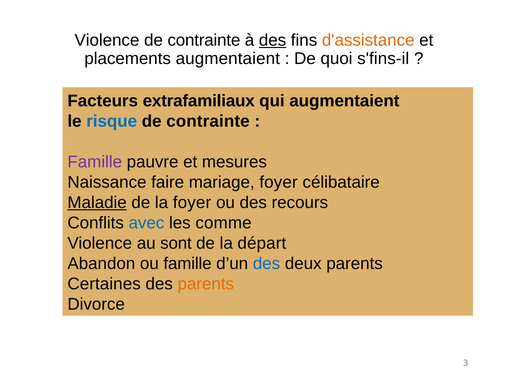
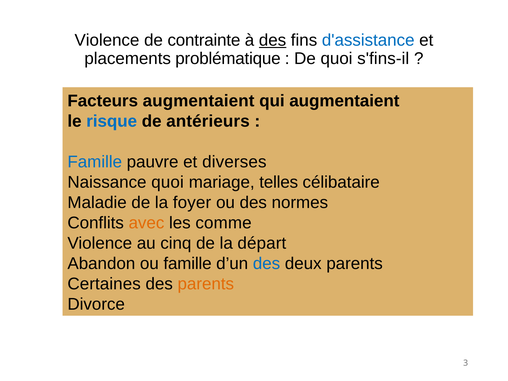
d'assistance colour: orange -> blue (368, 40)
placements augmentaient: augmentaient -> problématique (228, 58)
Facteurs extrafamiliaux: extrafamiliaux -> augmentaient (199, 101)
contrainte: contrainte -> antérieurs (208, 121)
Famille colour: purple -> blue (95, 162)
mesures: mesures -> diverses (234, 162)
Naissance faire: faire -> quoi (168, 182)
mariage foyer: foyer -> telles (279, 182)
Maladie underline: present -> none (97, 203)
recours: recours -> normes (300, 203)
avec colour: blue -> orange (146, 223)
sont: sont -> cinq (176, 243)
